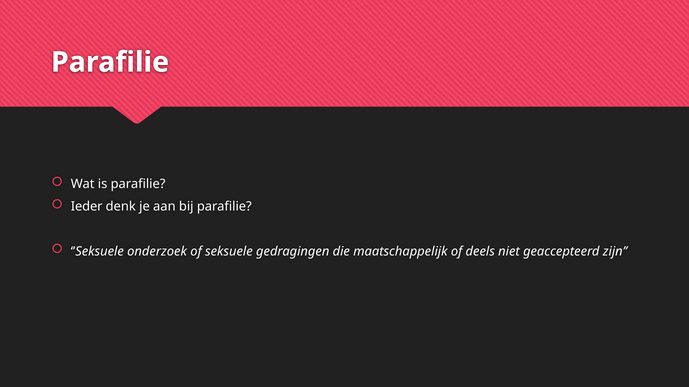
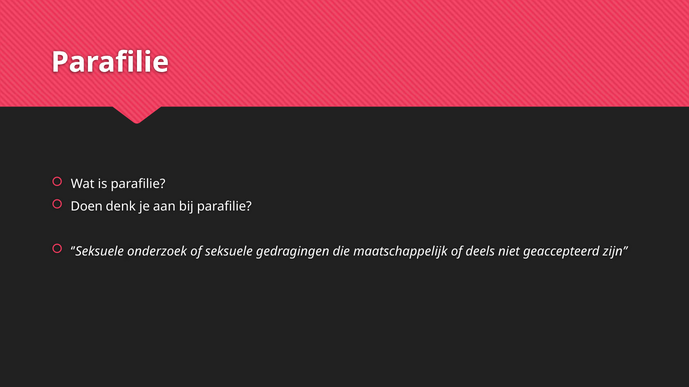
Ieder: Ieder -> Doen (87, 207)
